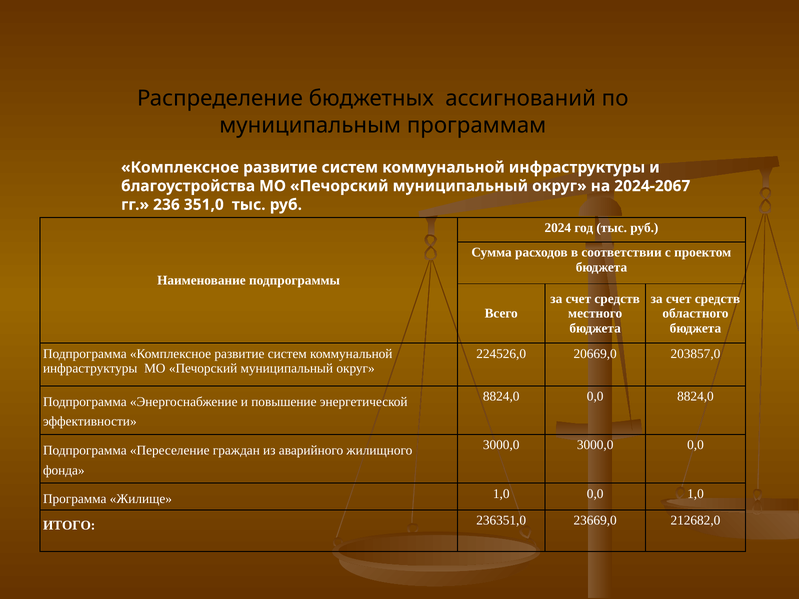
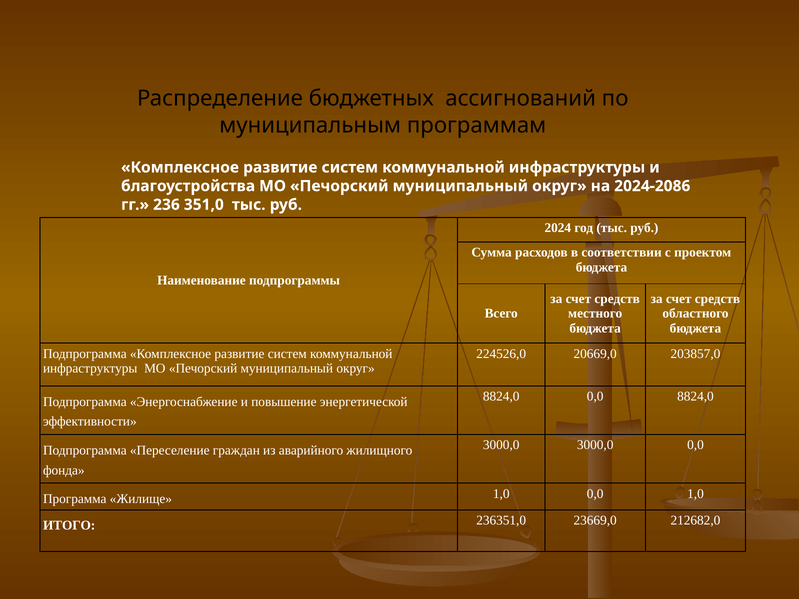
2024-2067: 2024-2067 -> 2024-2086 (652, 186)
